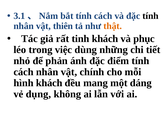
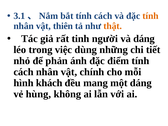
tính colour: black -> orange (151, 16)
tinh khách: khách -> người (105, 39)
và phục: phục -> dáng (144, 39)
dụng: dụng -> hùng (38, 94)
